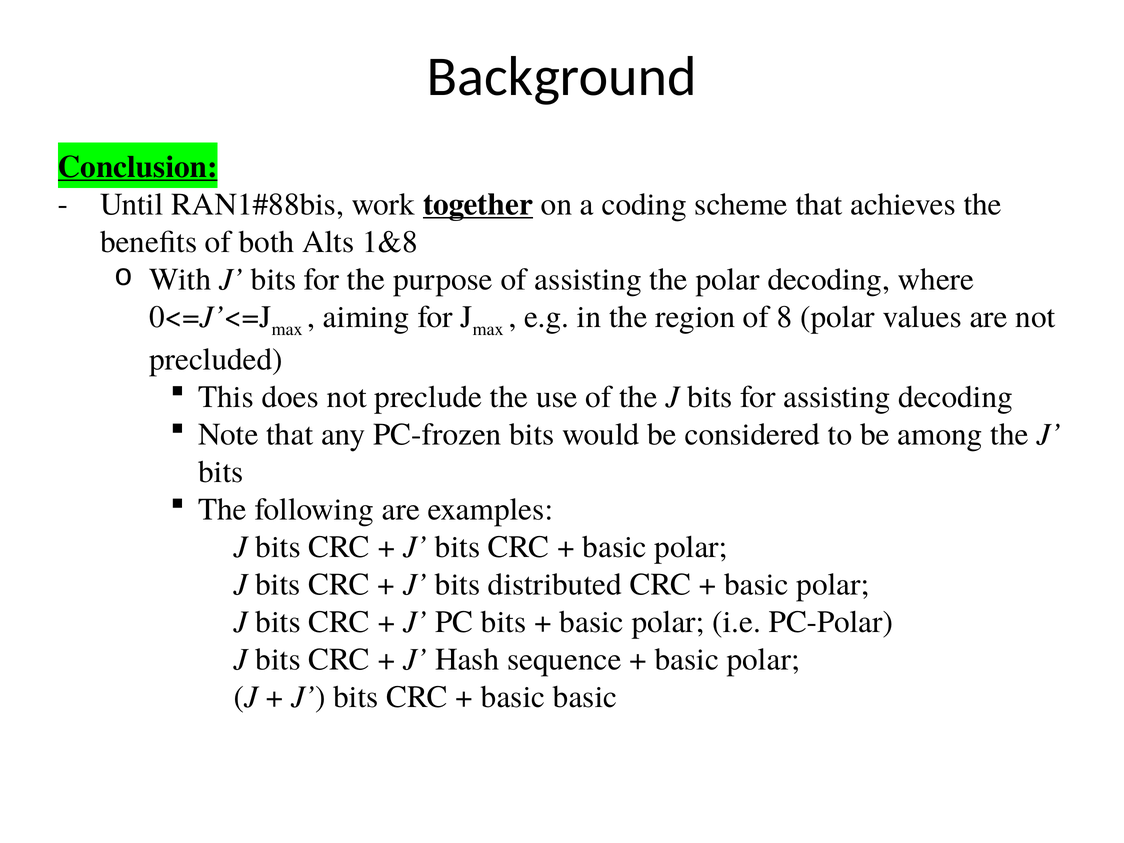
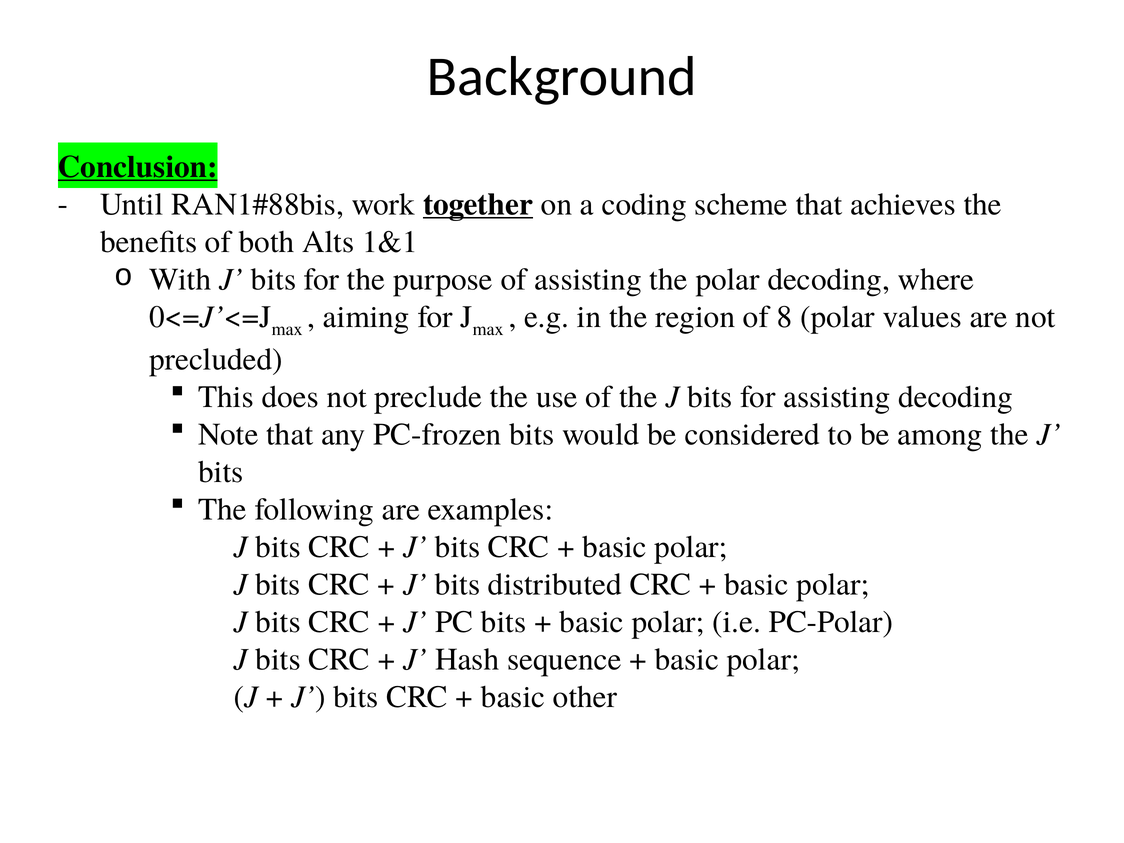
1&8: 1&8 -> 1&1 (390, 242)
basic basic: basic -> other (585, 697)
